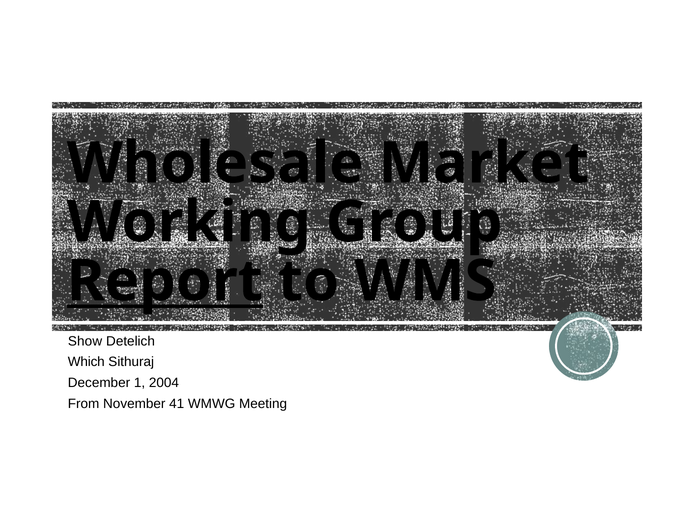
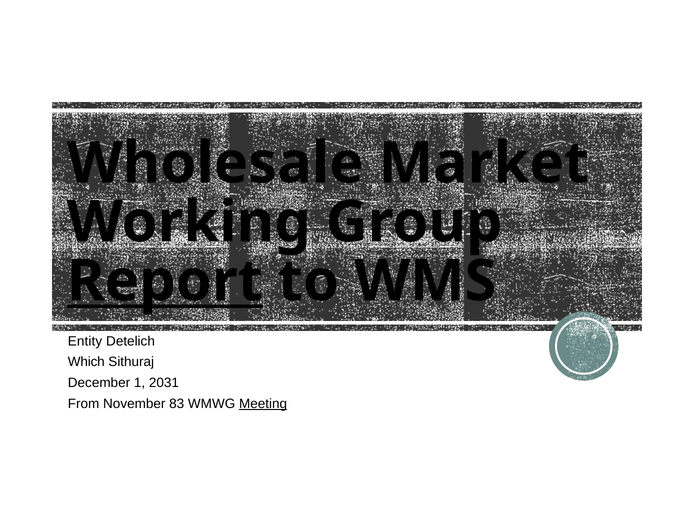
Show: Show -> Entity (85, 341)
2004: 2004 -> 2031 (164, 383)
41: 41 -> 83 (177, 404)
Meeting underline: none -> present (263, 404)
